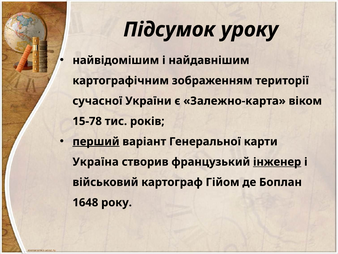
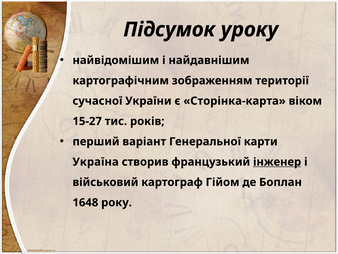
Залежно-карта: Залежно-карта -> Сторінка-карта (235, 101)
15-78: 15-78 -> 15-27 (87, 121)
перший underline: present -> none (96, 141)
